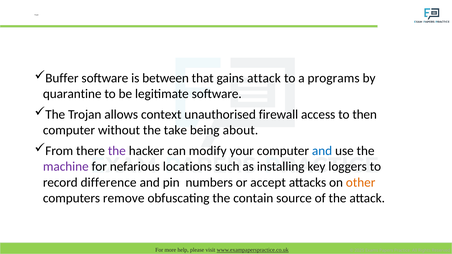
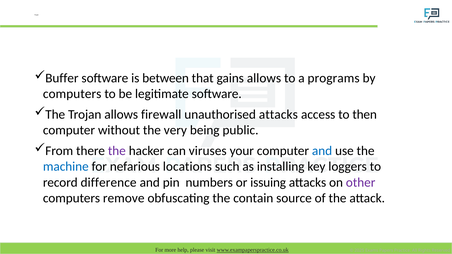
gains attack: attack -> allows (264, 78)
quarantine: quarantine -> computers (72, 94)
context: context -> firewall (161, 115)
unauthorised firewall: firewall -> attacks (278, 115)
take: take -> very (175, 130)
about: about -> public (241, 130)
modify: modify -> viruses (208, 151)
machine colour: purple -> blue (66, 167)
accept: accept -> issuing (268, 183)
other colour: orange -> purple (361, 183)
